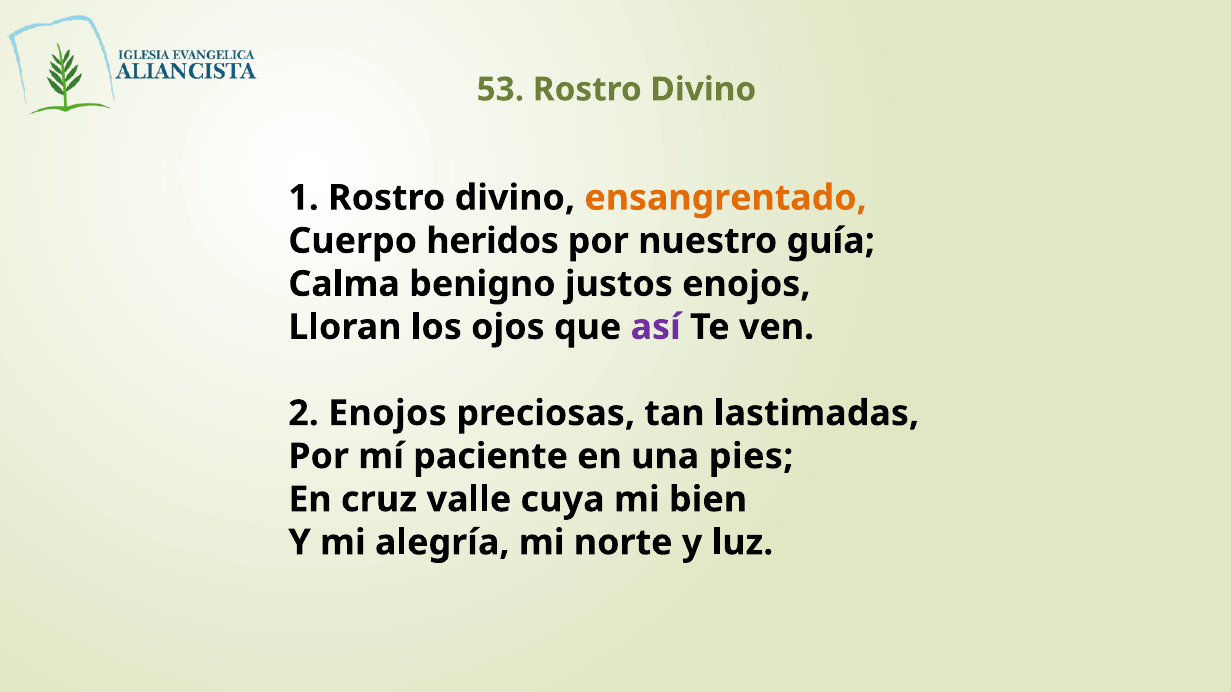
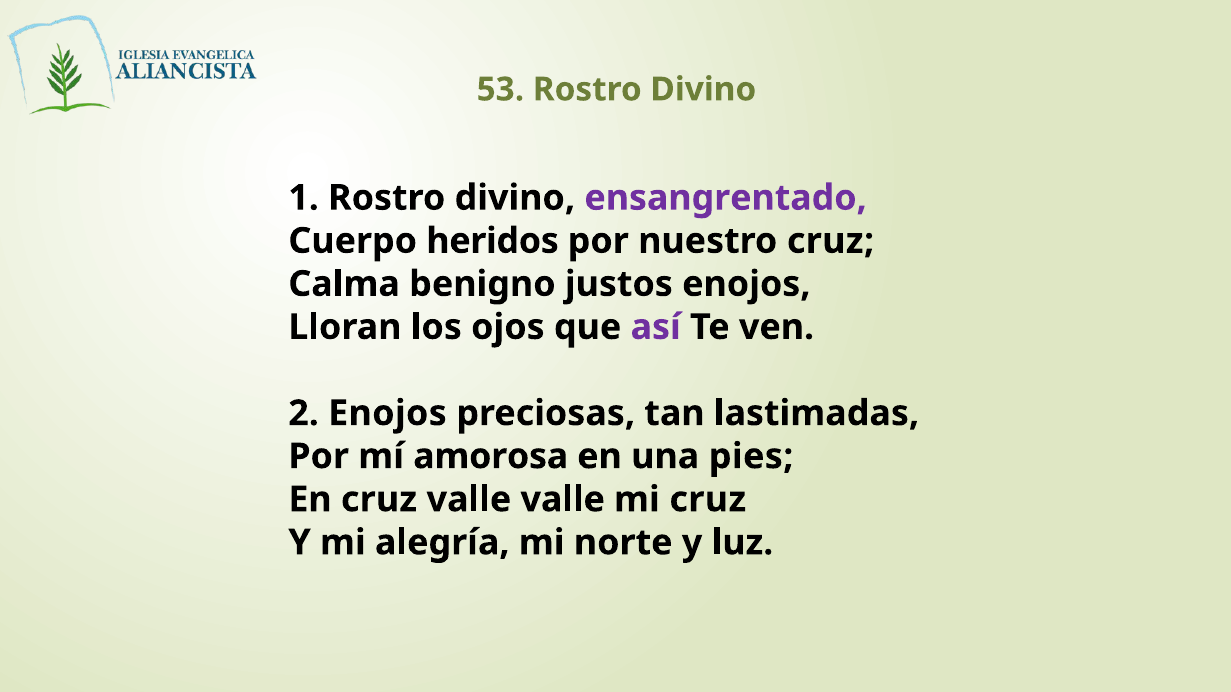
ensangrentado colour: orange -> purple (726, 198)
nuestro guía: guía -> cruz (831, 241)
paciente: paciente -> amorosa (491, 457)
valle cuya: cuya -> valle (563, 500)
mi bien: bien -> cruz (708, 500)
